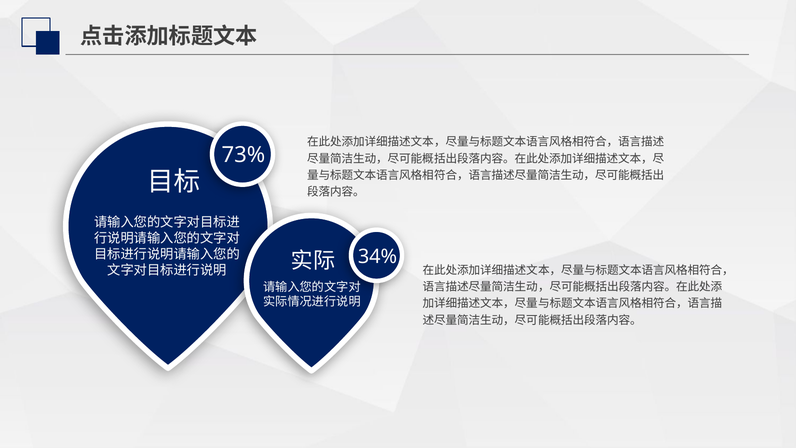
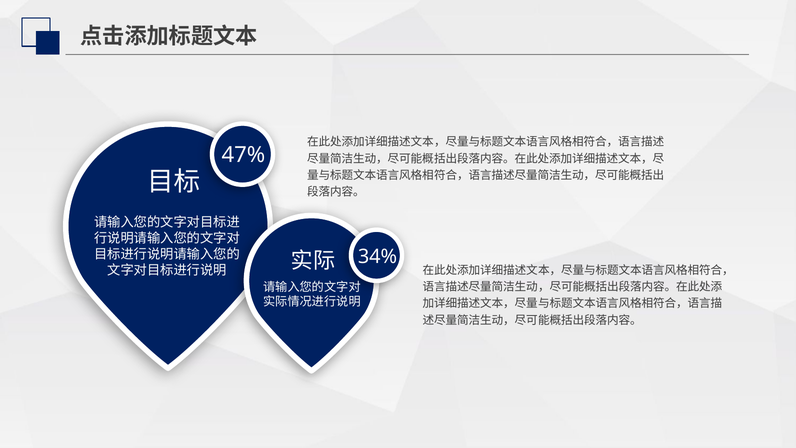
73%: 73% -> 47% (243, 155)
